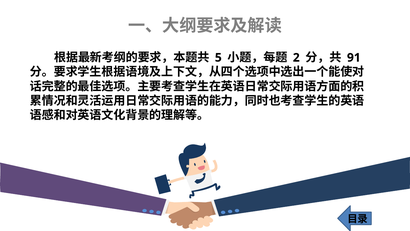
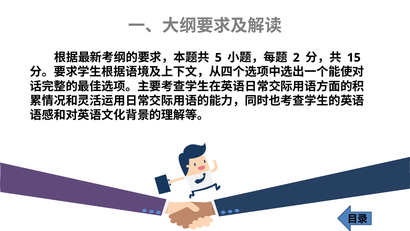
91: 91 -> 15 (354, 58)
